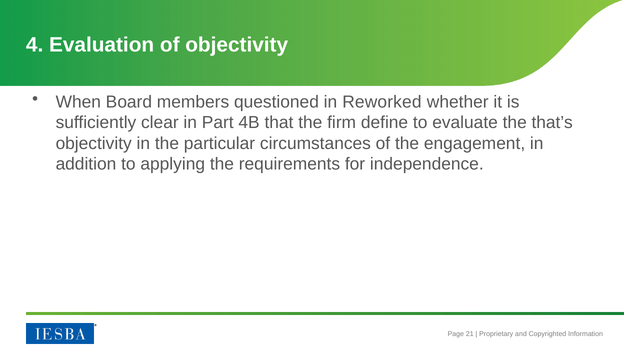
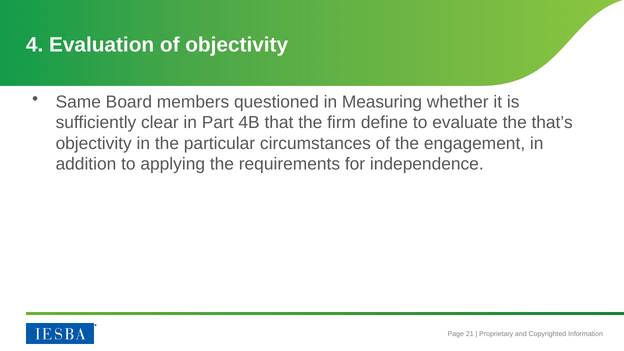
When: When -> Same (78, 102)
Reworked: Reworked -> Measuring (382, 102)
